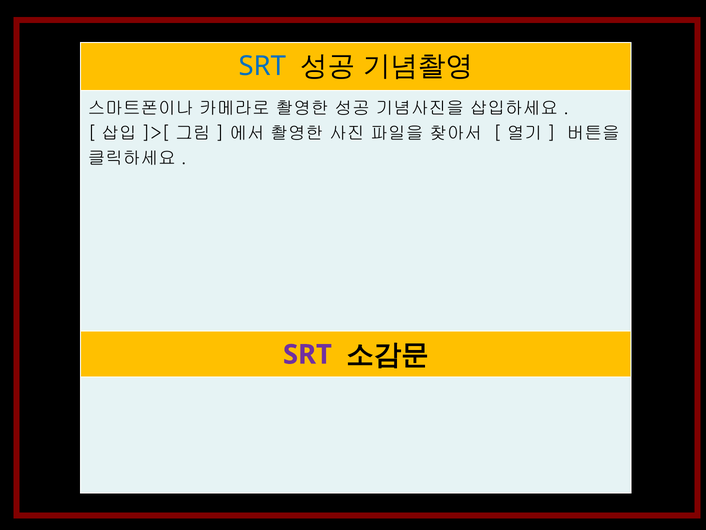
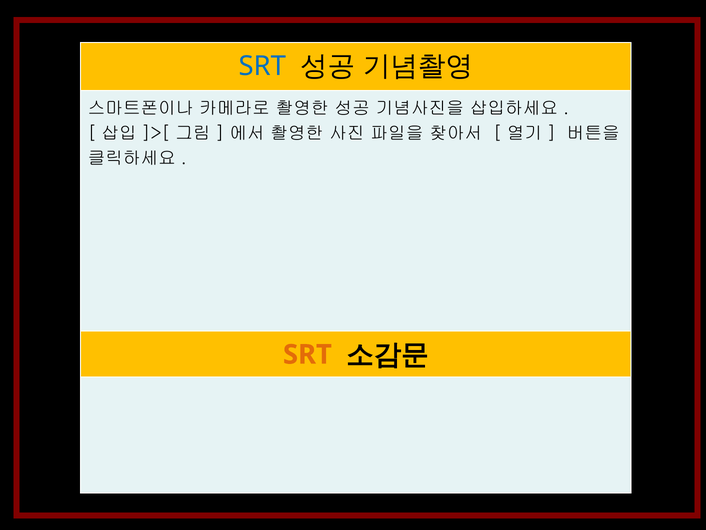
SRT colour: purple -> orange (307, 354)
